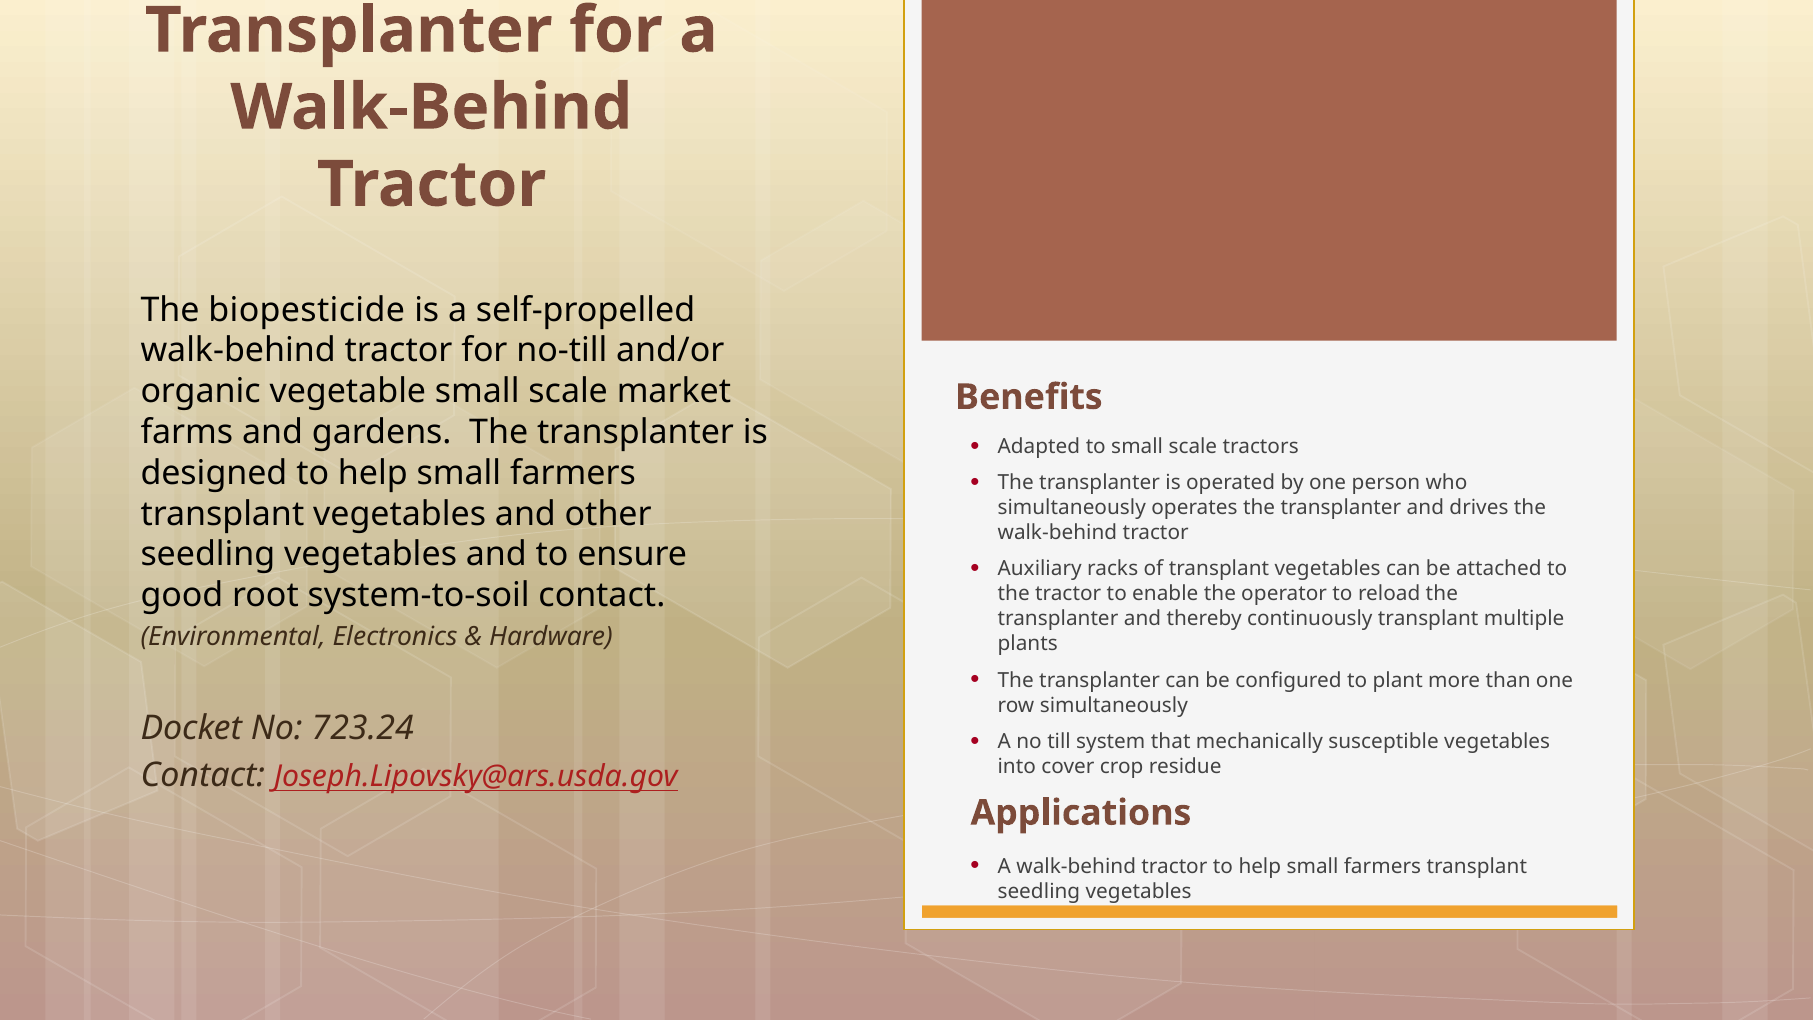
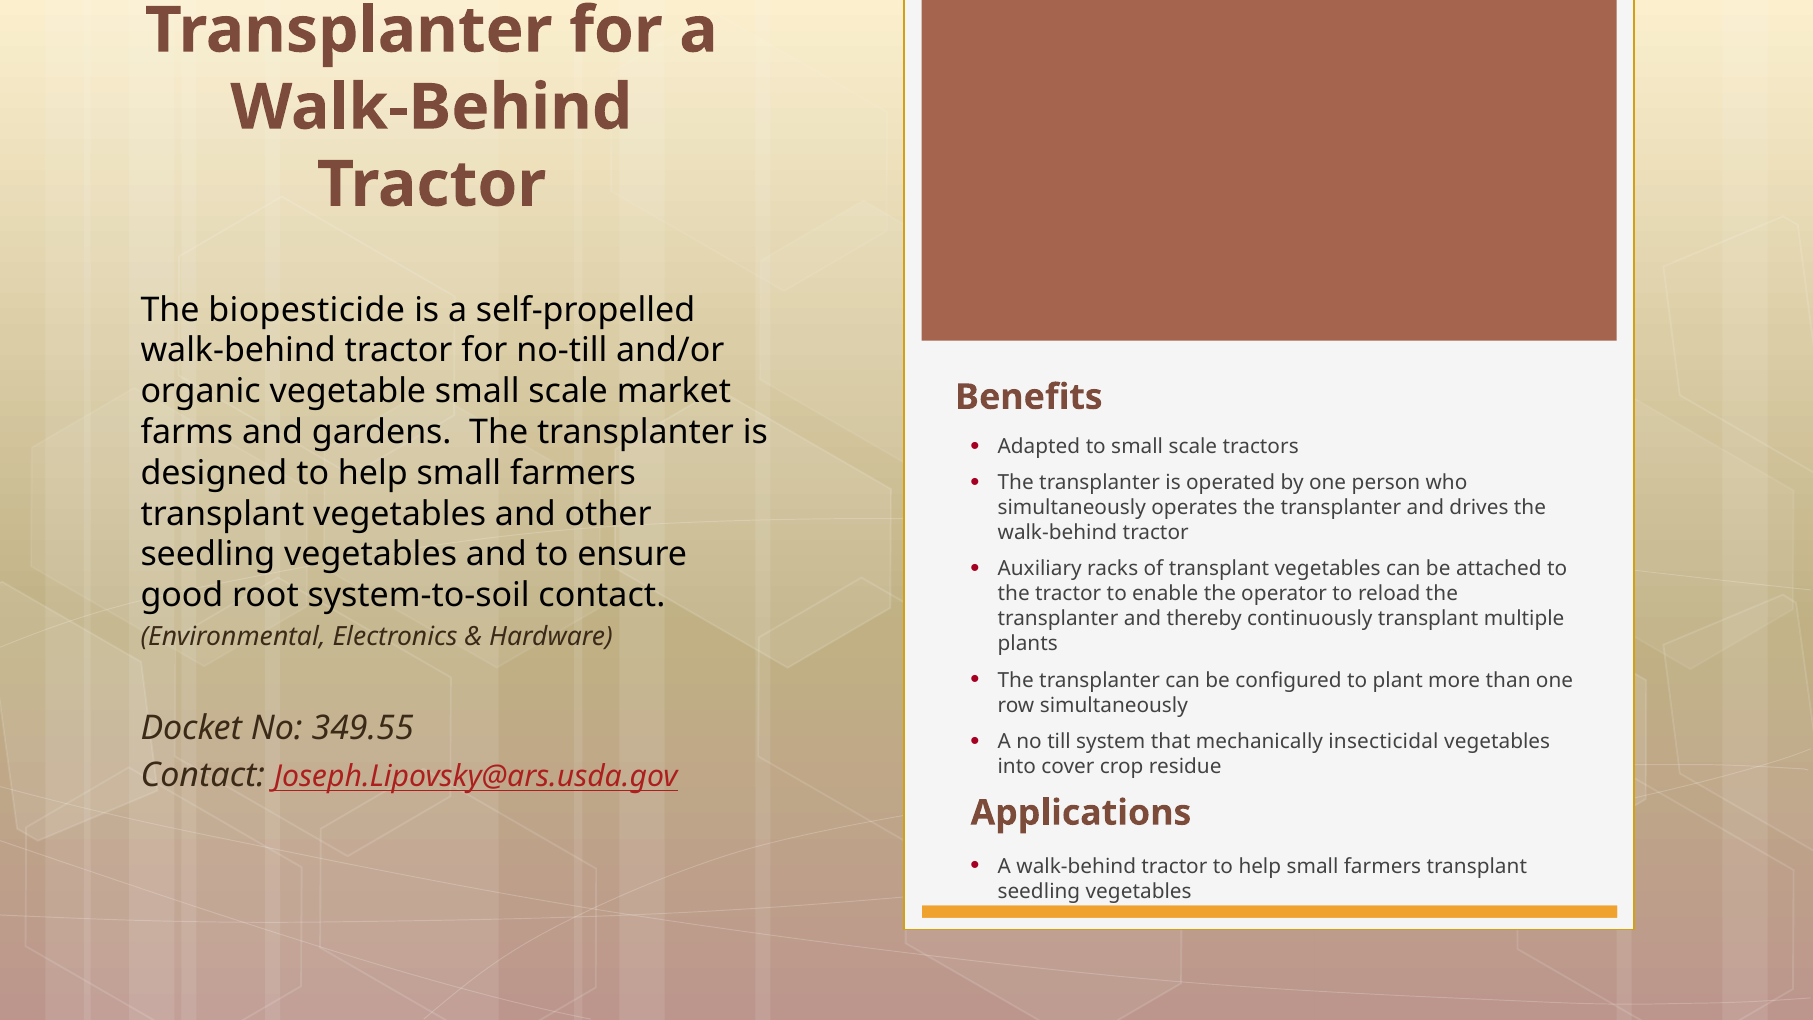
723.24: 723.24 -> 349.55 (363, 728)
susceptible: susceptible -> insecticidal (1383, 741)
